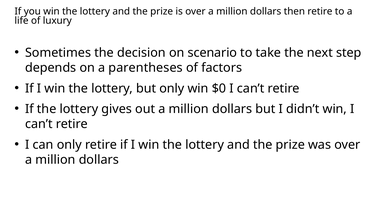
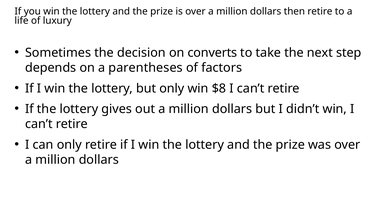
scenario: scenario -> converts (212, 53)
$0: $0 -> $8 (219, 88)
